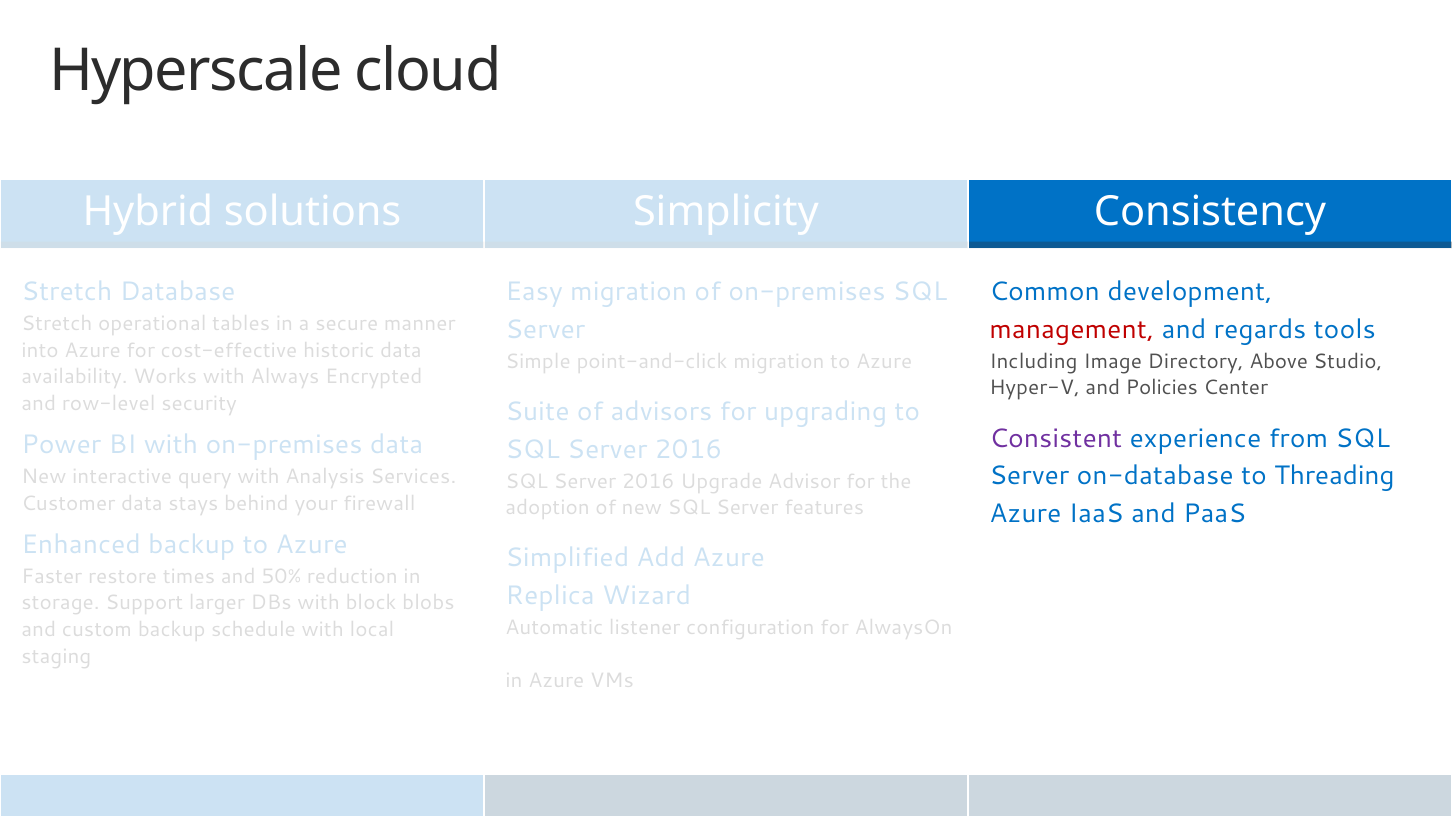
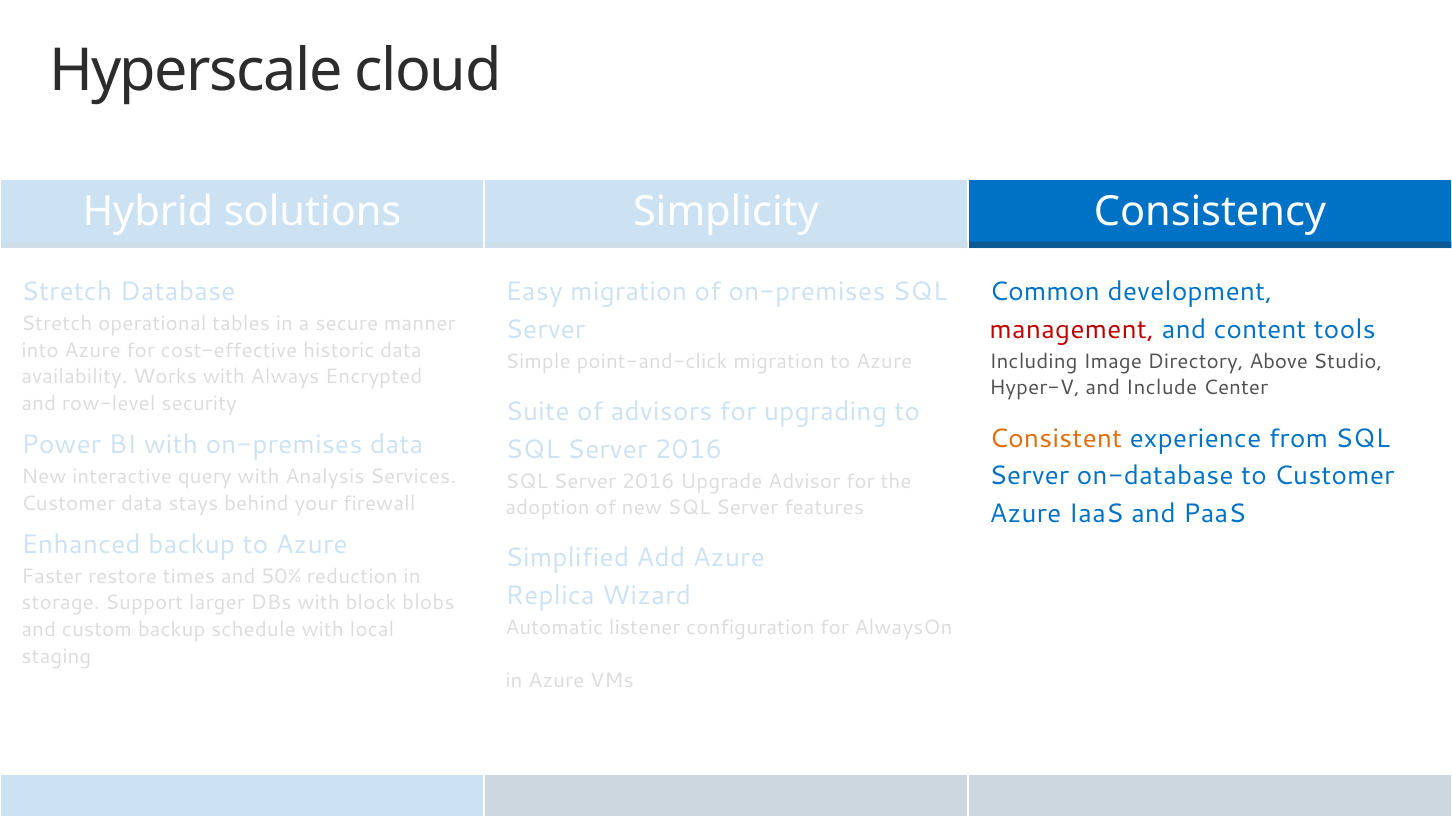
regards: regards -> content (1260, 330)
Policies: Policies -> Include (1162, 388)
Consistent colour: purple -> orange (1056, 439)
to Threading: Threading -> Customer (1334, 476)
